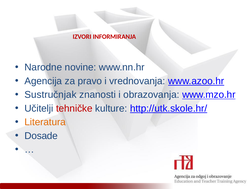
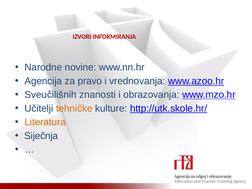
Sustručnjak: Sustručnjak -> Sveučilišnih (51, 95)
tehničke colour: red -> orange (74, 108)
Dosade: Dosade -> Siječnja (41, 136)
